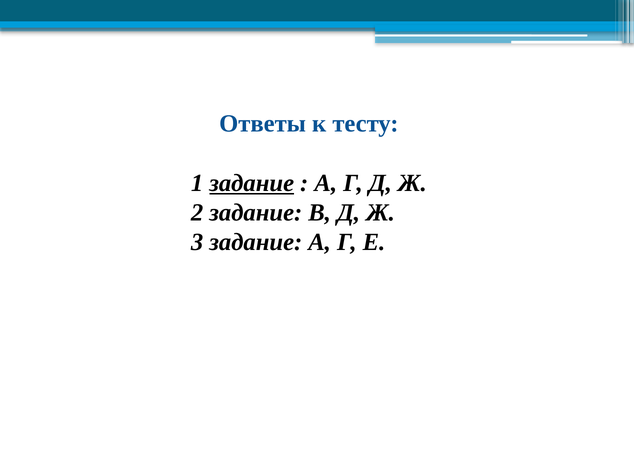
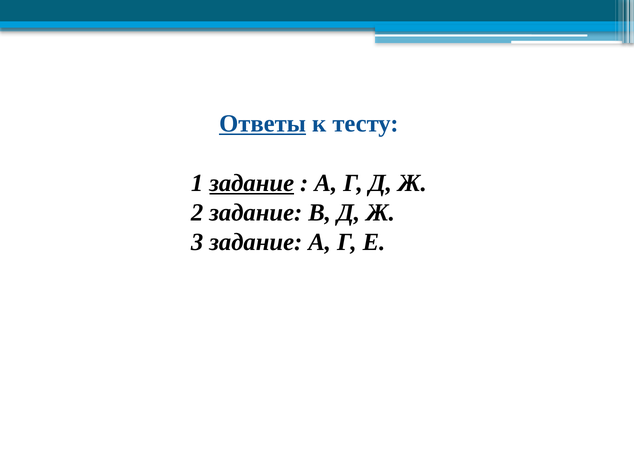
Ответы underline: none -> present (263, 124)
